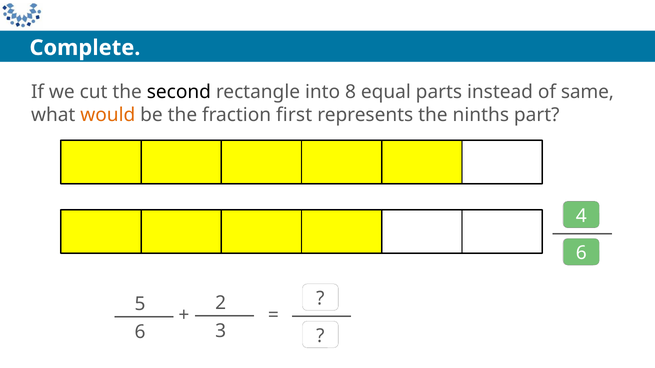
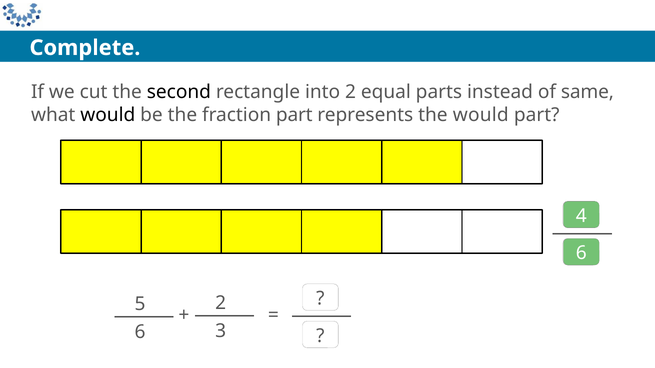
into 8: 8 -> 2 (351, 92)
would colour: orange -> black (108, 115)
fraction first: first -> part (294, 115)
the ninths: ninths -> would (481, 115)
